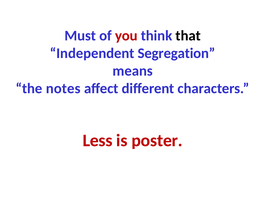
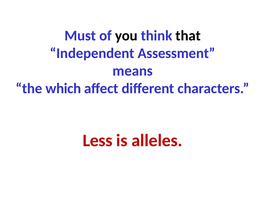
you colour: red -> black (126, 36)
Segregation: Segregation -> Assessment (176, 53)
notes: notes -> which (63, 89)
poster: poster -> alleles (157, 141)
